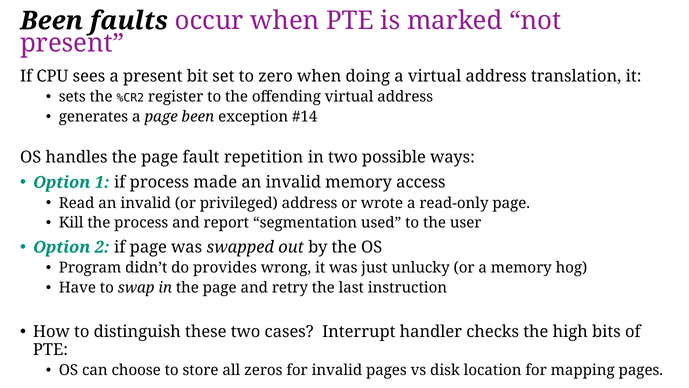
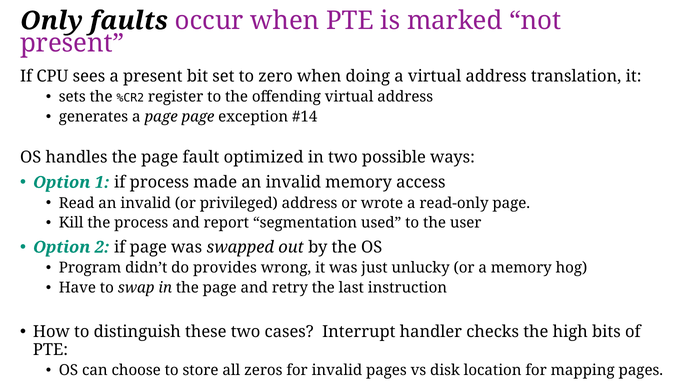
Been: Been -> Only (51, 21)
page been: been -> page (198, 117)
repetition: repetition -> optimized (264, 157)
